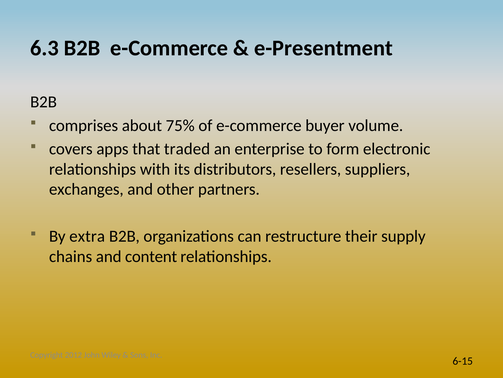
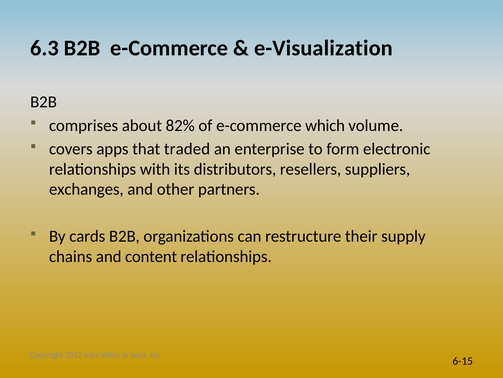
e-Presentment: e-Presentment -> e-Visualization (323, 48)
75%: 75% -> 82% (180, 125)
buyer: buyer -> which (325, 125)
extra: extra -> cards (87, 236)
